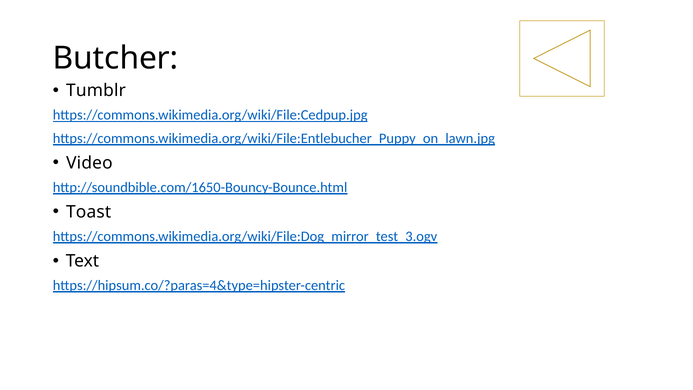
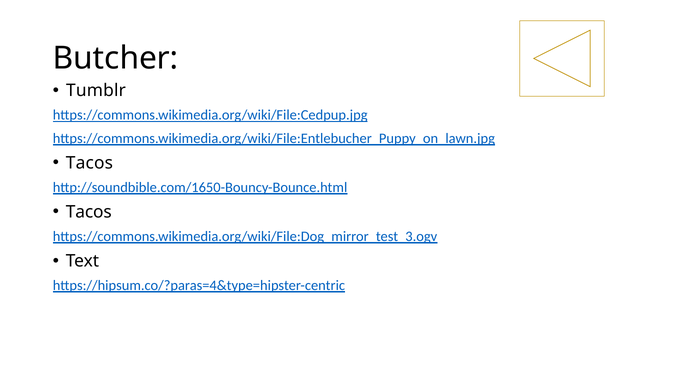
Video: Video -> Tacos (89, 163)
Toast: Toast -> Tacos (89, 212)
